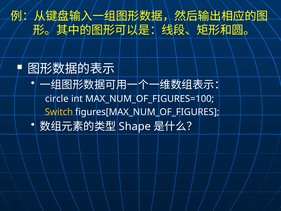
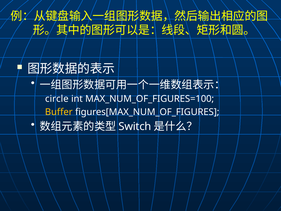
Switch: Switch -> Buffer (59, 112)
Shape: Shape -> Switch (135, 126)
